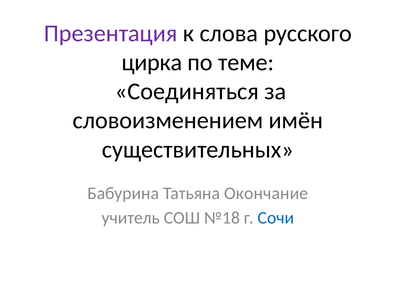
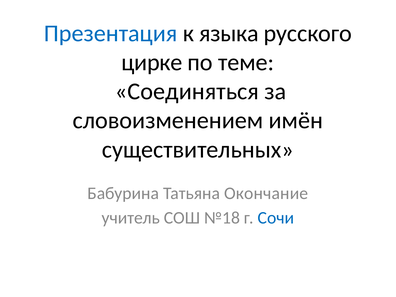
Презентация colour: purple -> blue (111, 33)
слова: слова -> языка (229, 33)
цирка: цирка -> цирке (152, 62)
